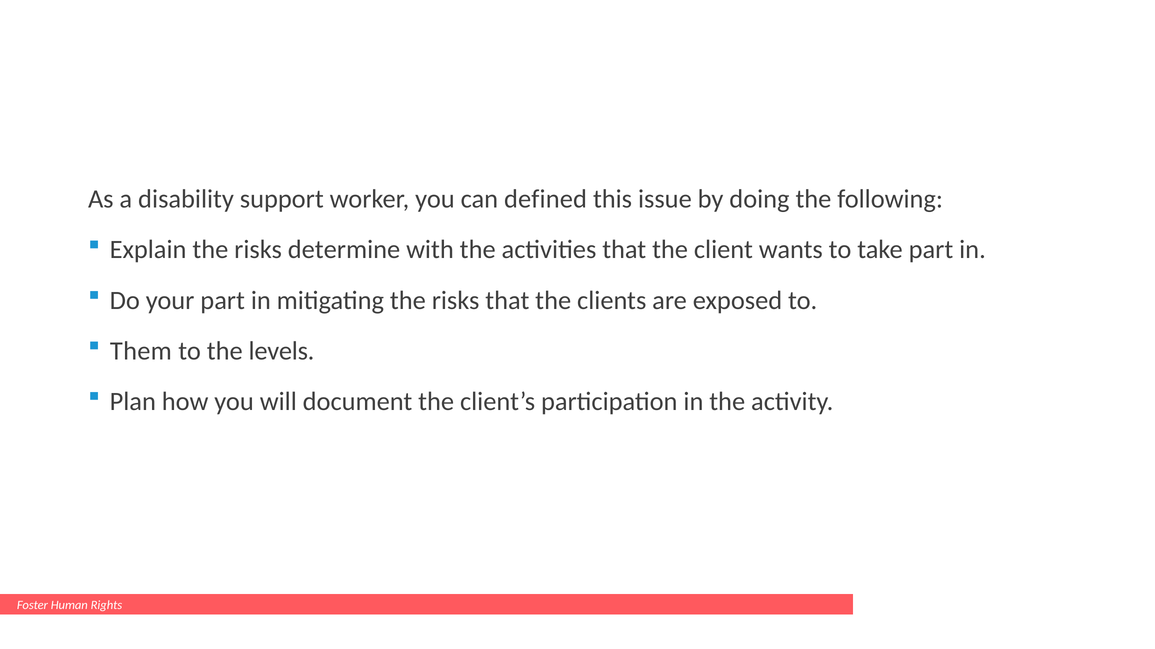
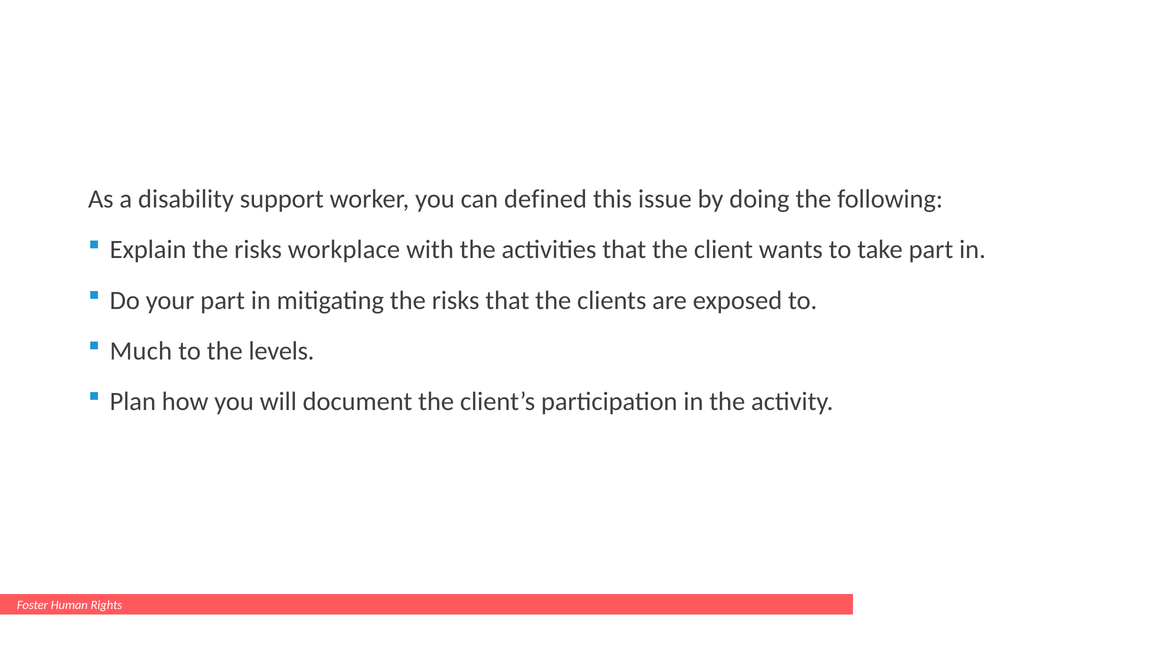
determine: determine -> workplace (344, 250)
Them: Them -> Much (141, 351)
